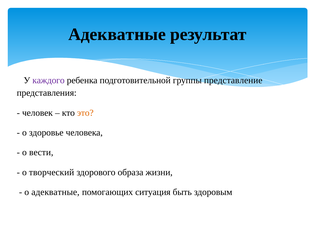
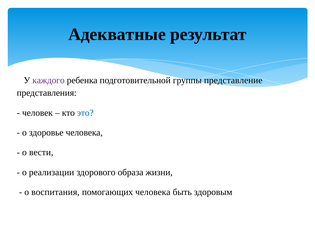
это colour: orange -> blue (85, 113)
творческий: творческий -> реализации (52, 172)
о адекватные: адекватные -> воспитания (55, 192)
помогающих ситуация: ситуация -> человека (153, 192)
